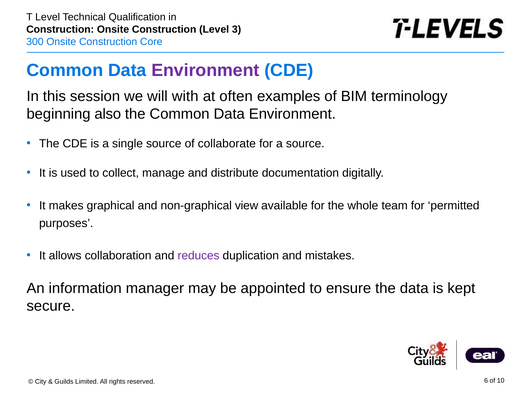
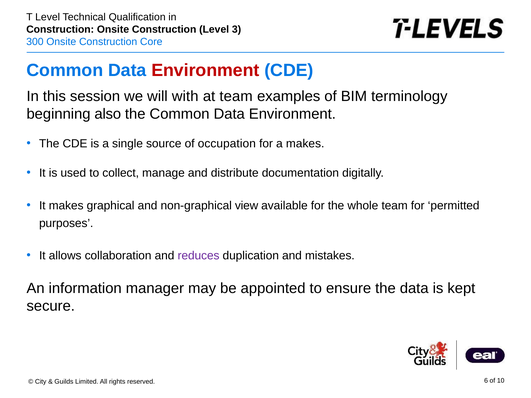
Environment colour: purple -> red (205, 70)
at often: often -> team (236, 96)
collaborate: collaborate -> occupation (227, 144)
a source: source -> makes (305, 144)
